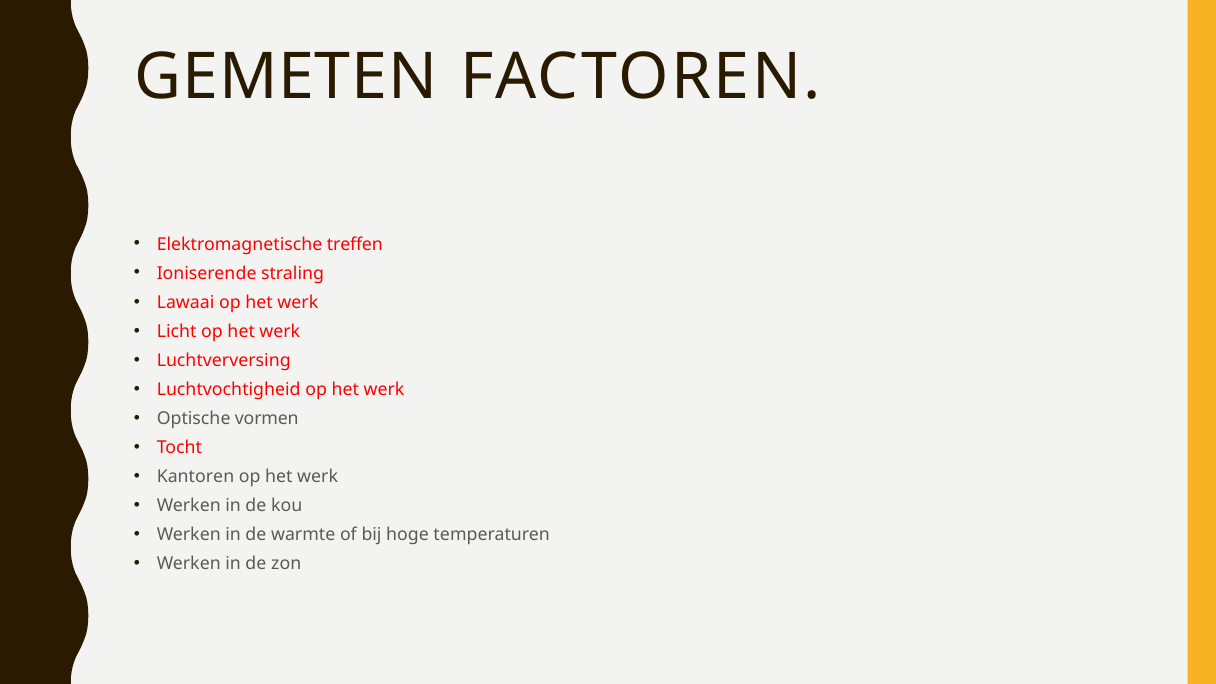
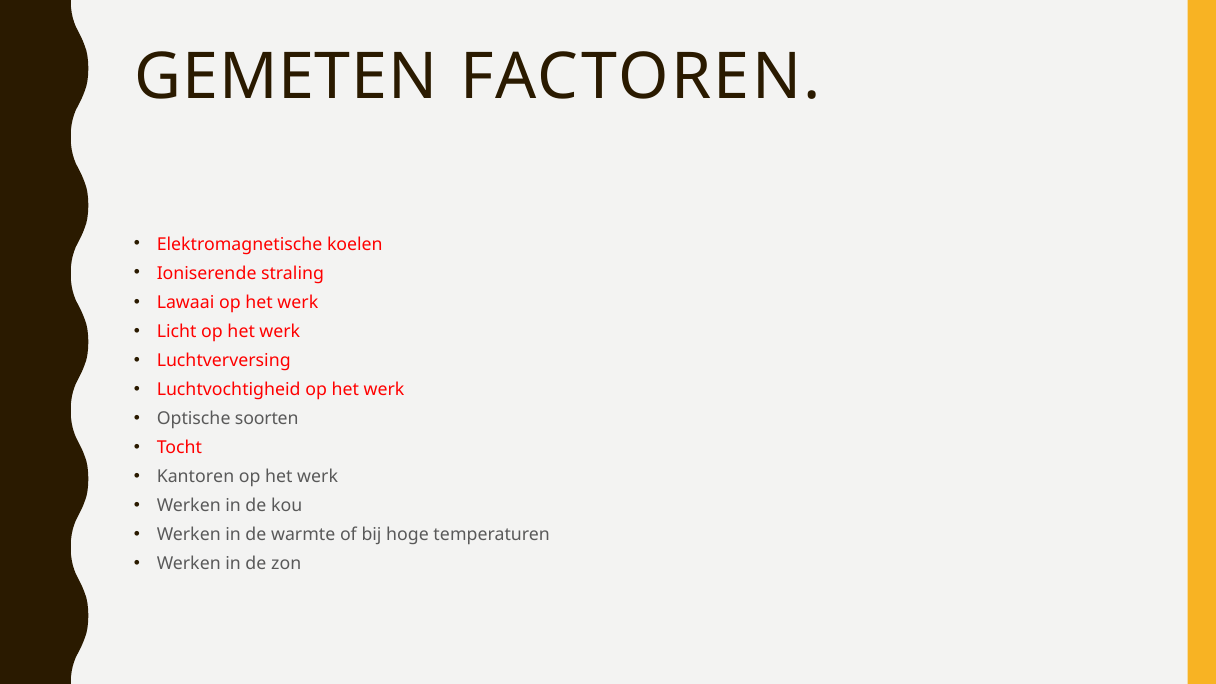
treffen: treffen -> koelen (355, 244)
vormen: vormen -> soorten (267, 419)
